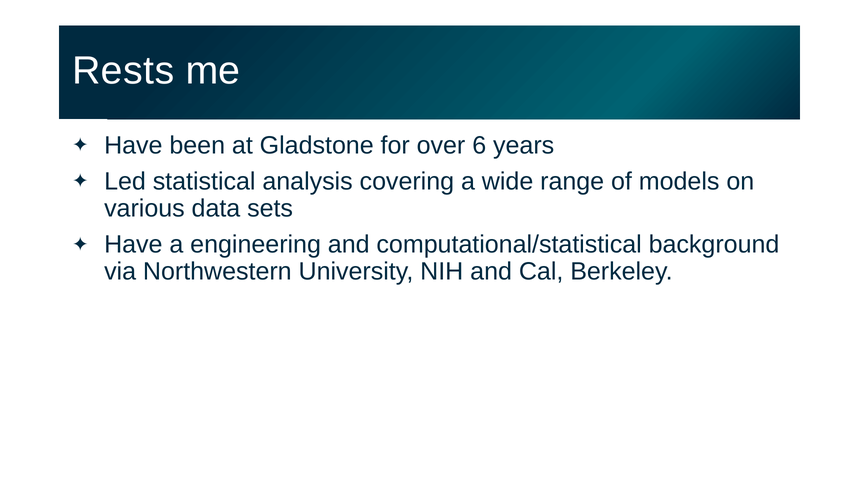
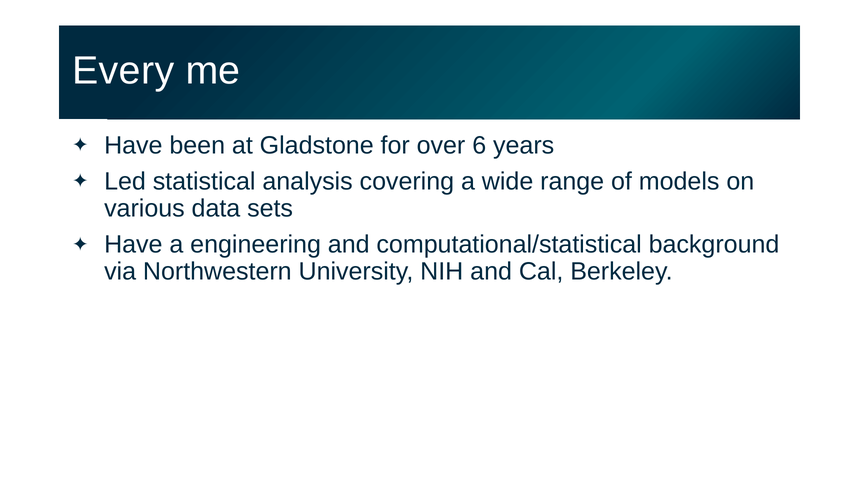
Rests: Rests -> Every (123, 71)
